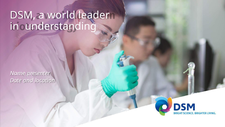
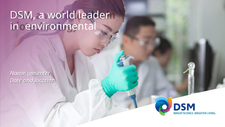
understanding: understanding -> environmental (61, 26)
